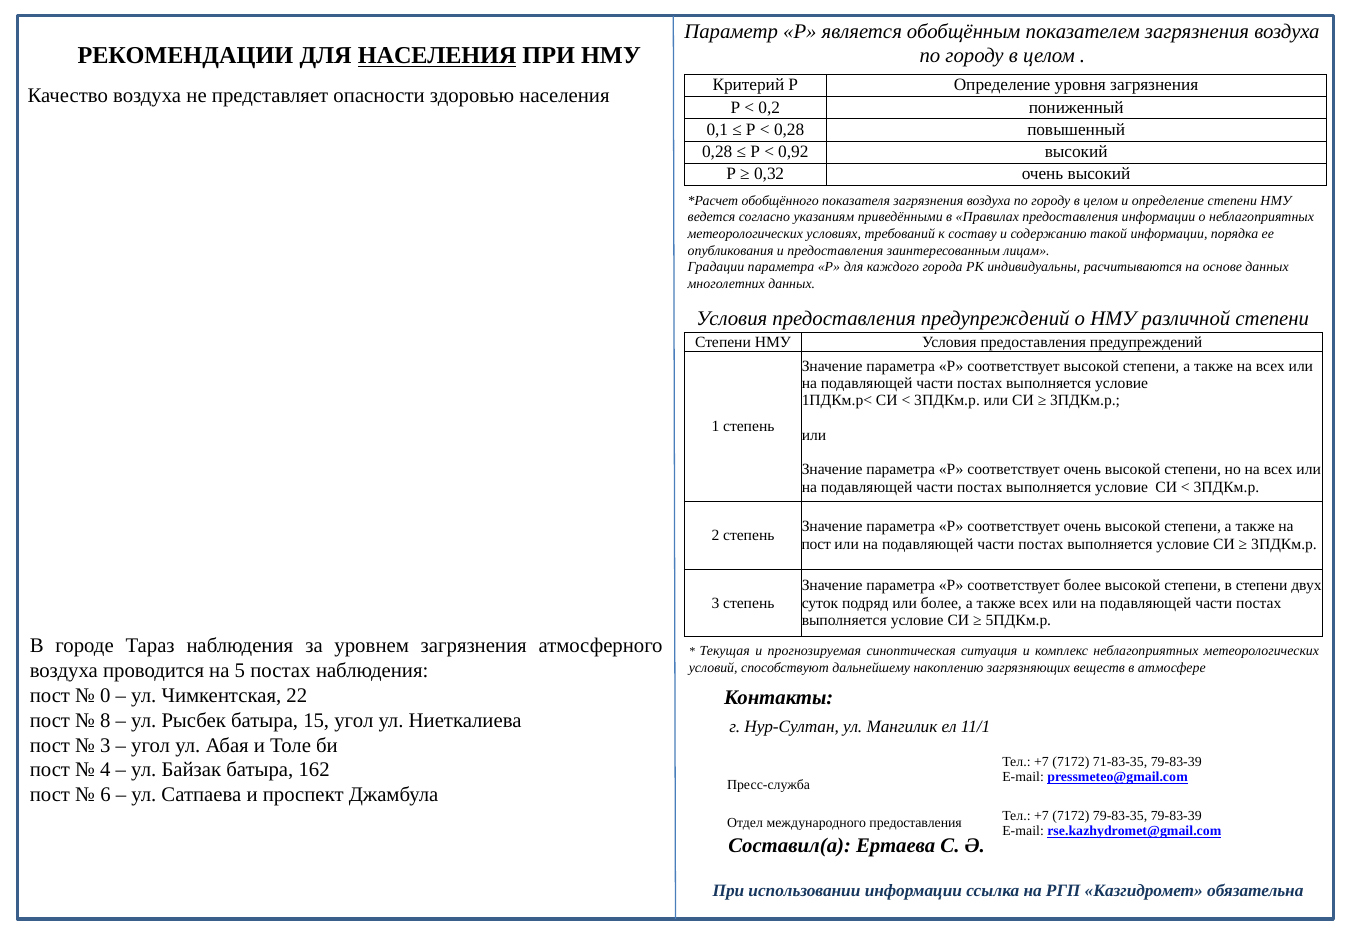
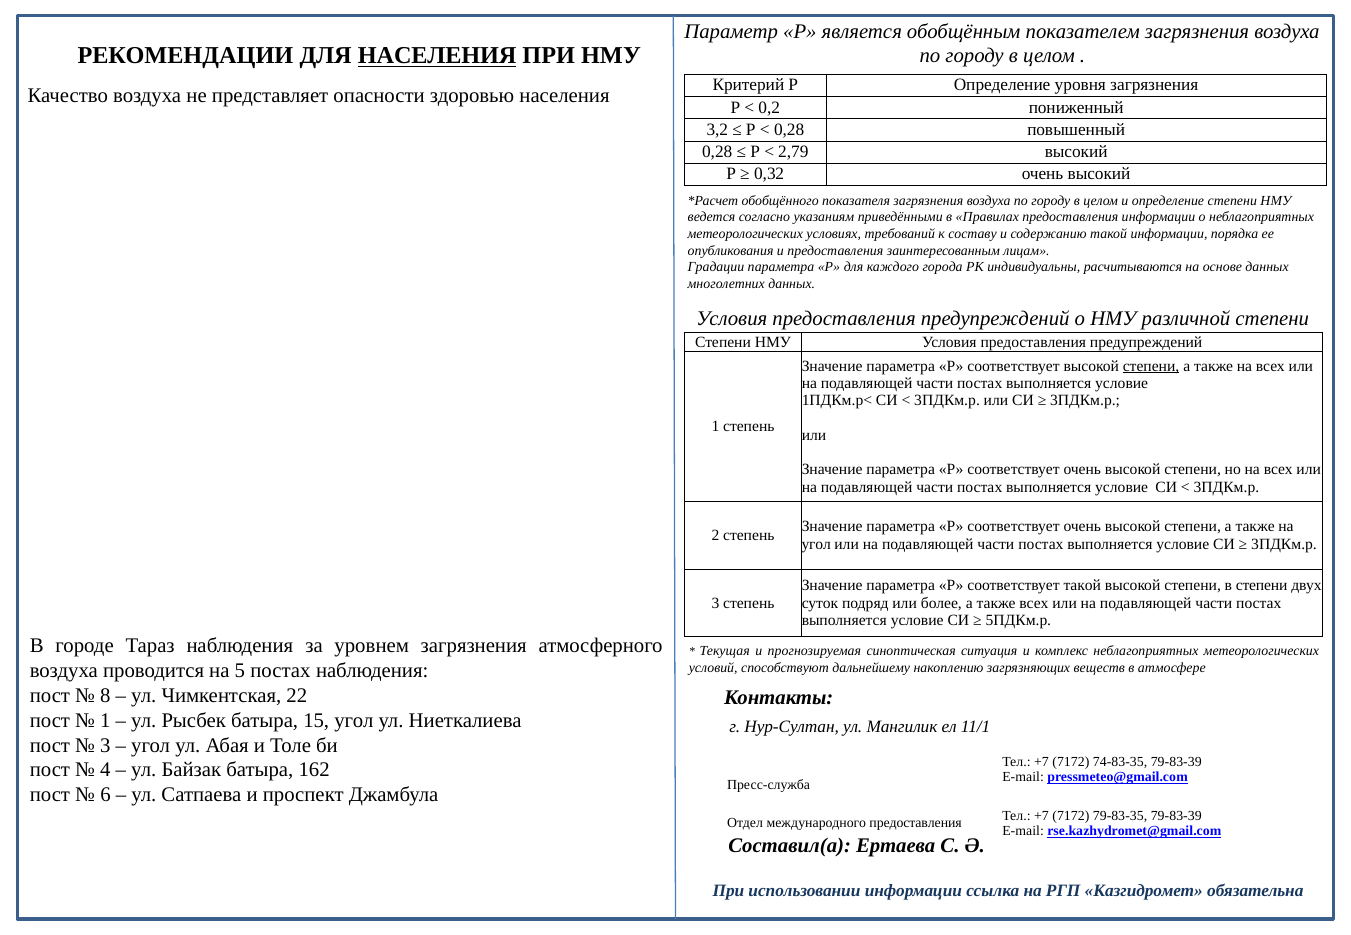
0,1: 0,1 -> 3,2 (717, 130)
0,92: 0,92 -> 2,79 (793, 152)
степени underline: none -> present (1151, 366)
пост: пост -> угол (816, 544)
соответствует более: более -> такой (1082, 586)
0: 0 -> 8 (105, 696)
8: 8 -> 1 (105, 720)
71-83-35: 71-83-35 -> 74-83-35 (1120, 762)
